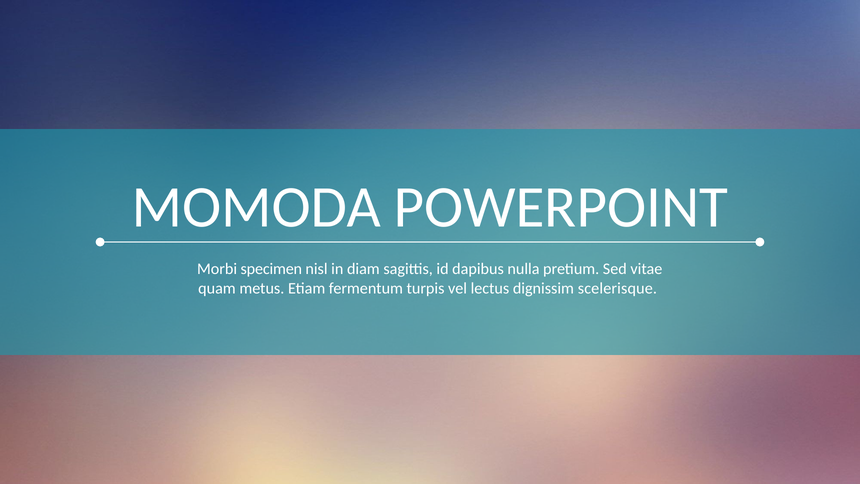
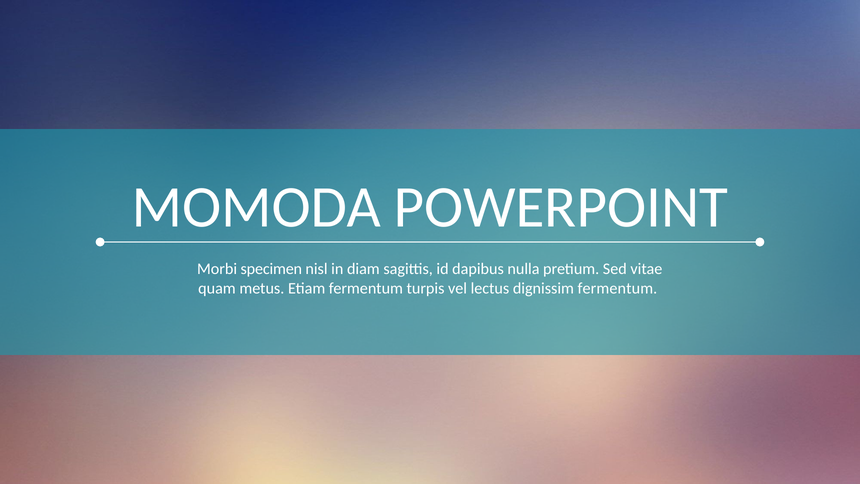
dignissim scelerisque: scelerisque -> fermentum (617, 288)
